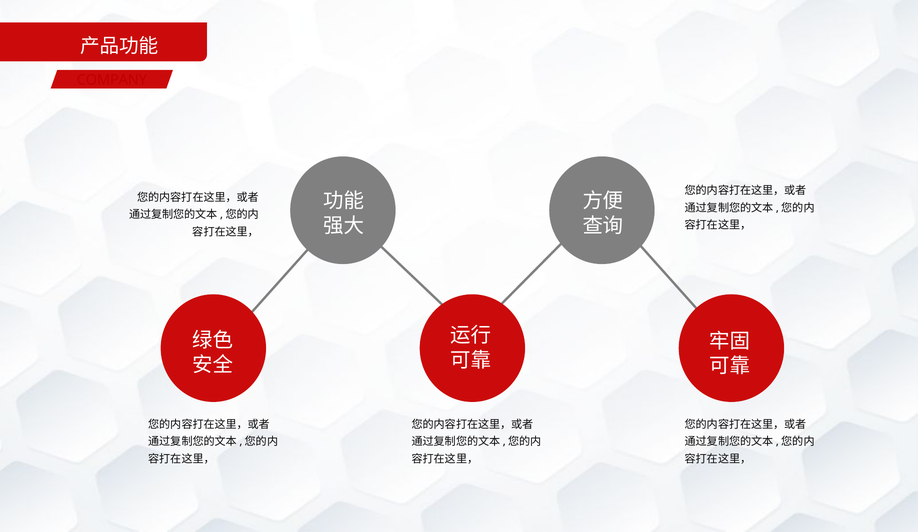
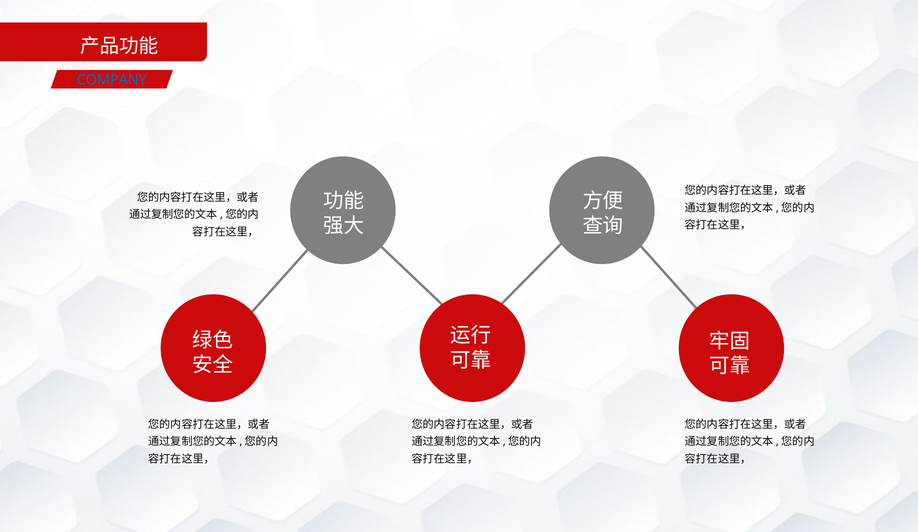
COMPANY colour: red -> blue (112, 80)
